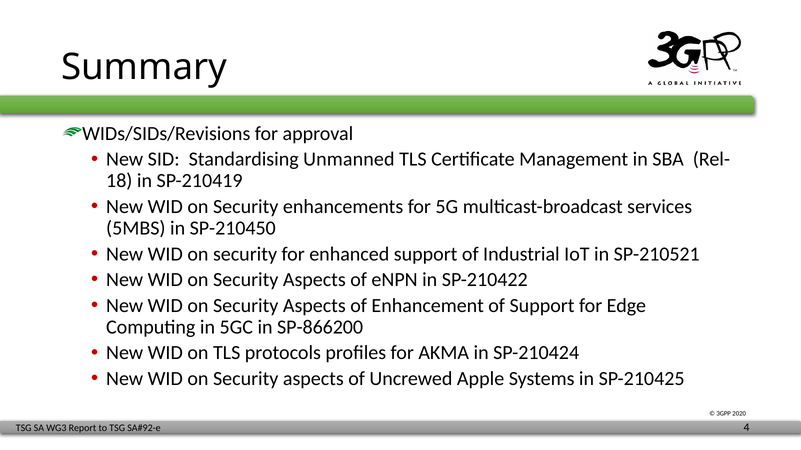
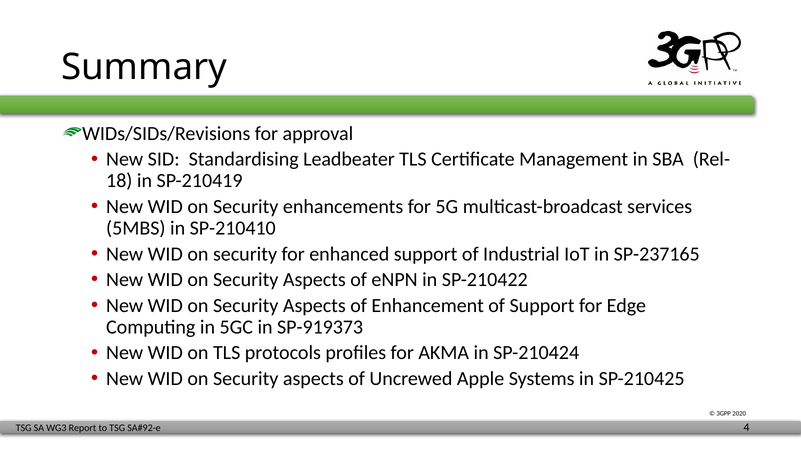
Unmanned: Unmanned -> Leadbeater (349, 159)
SP-210450: SP-210450 -> SP-210410 (233, 228)
SP-210521: SP-210521 -> SP-237165 (657, 254)
SP-866200: SP-866200 -> SP-919373 (320, 327)
